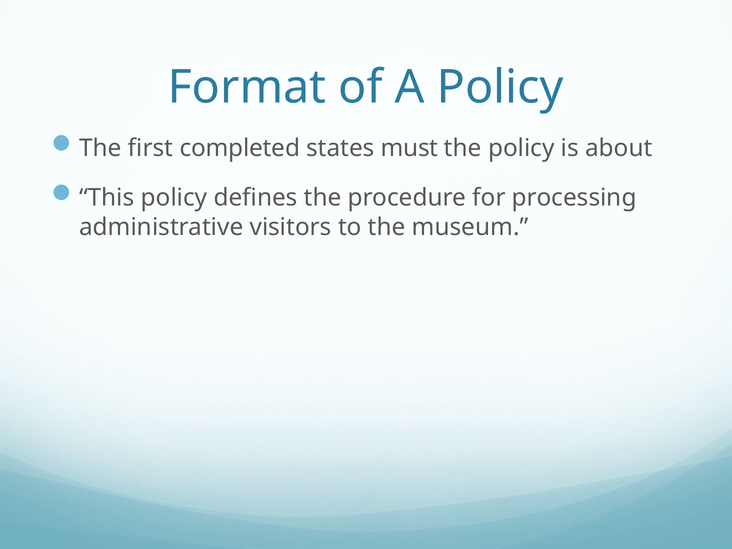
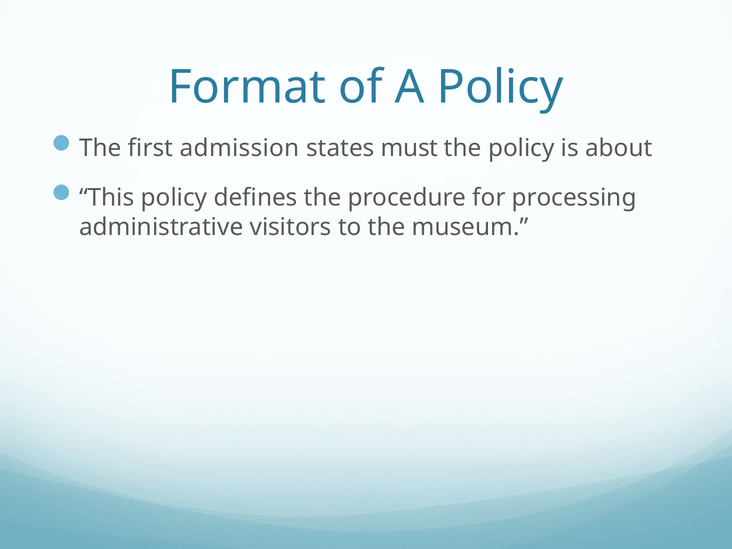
completed: completed -> admission (240, 148)
